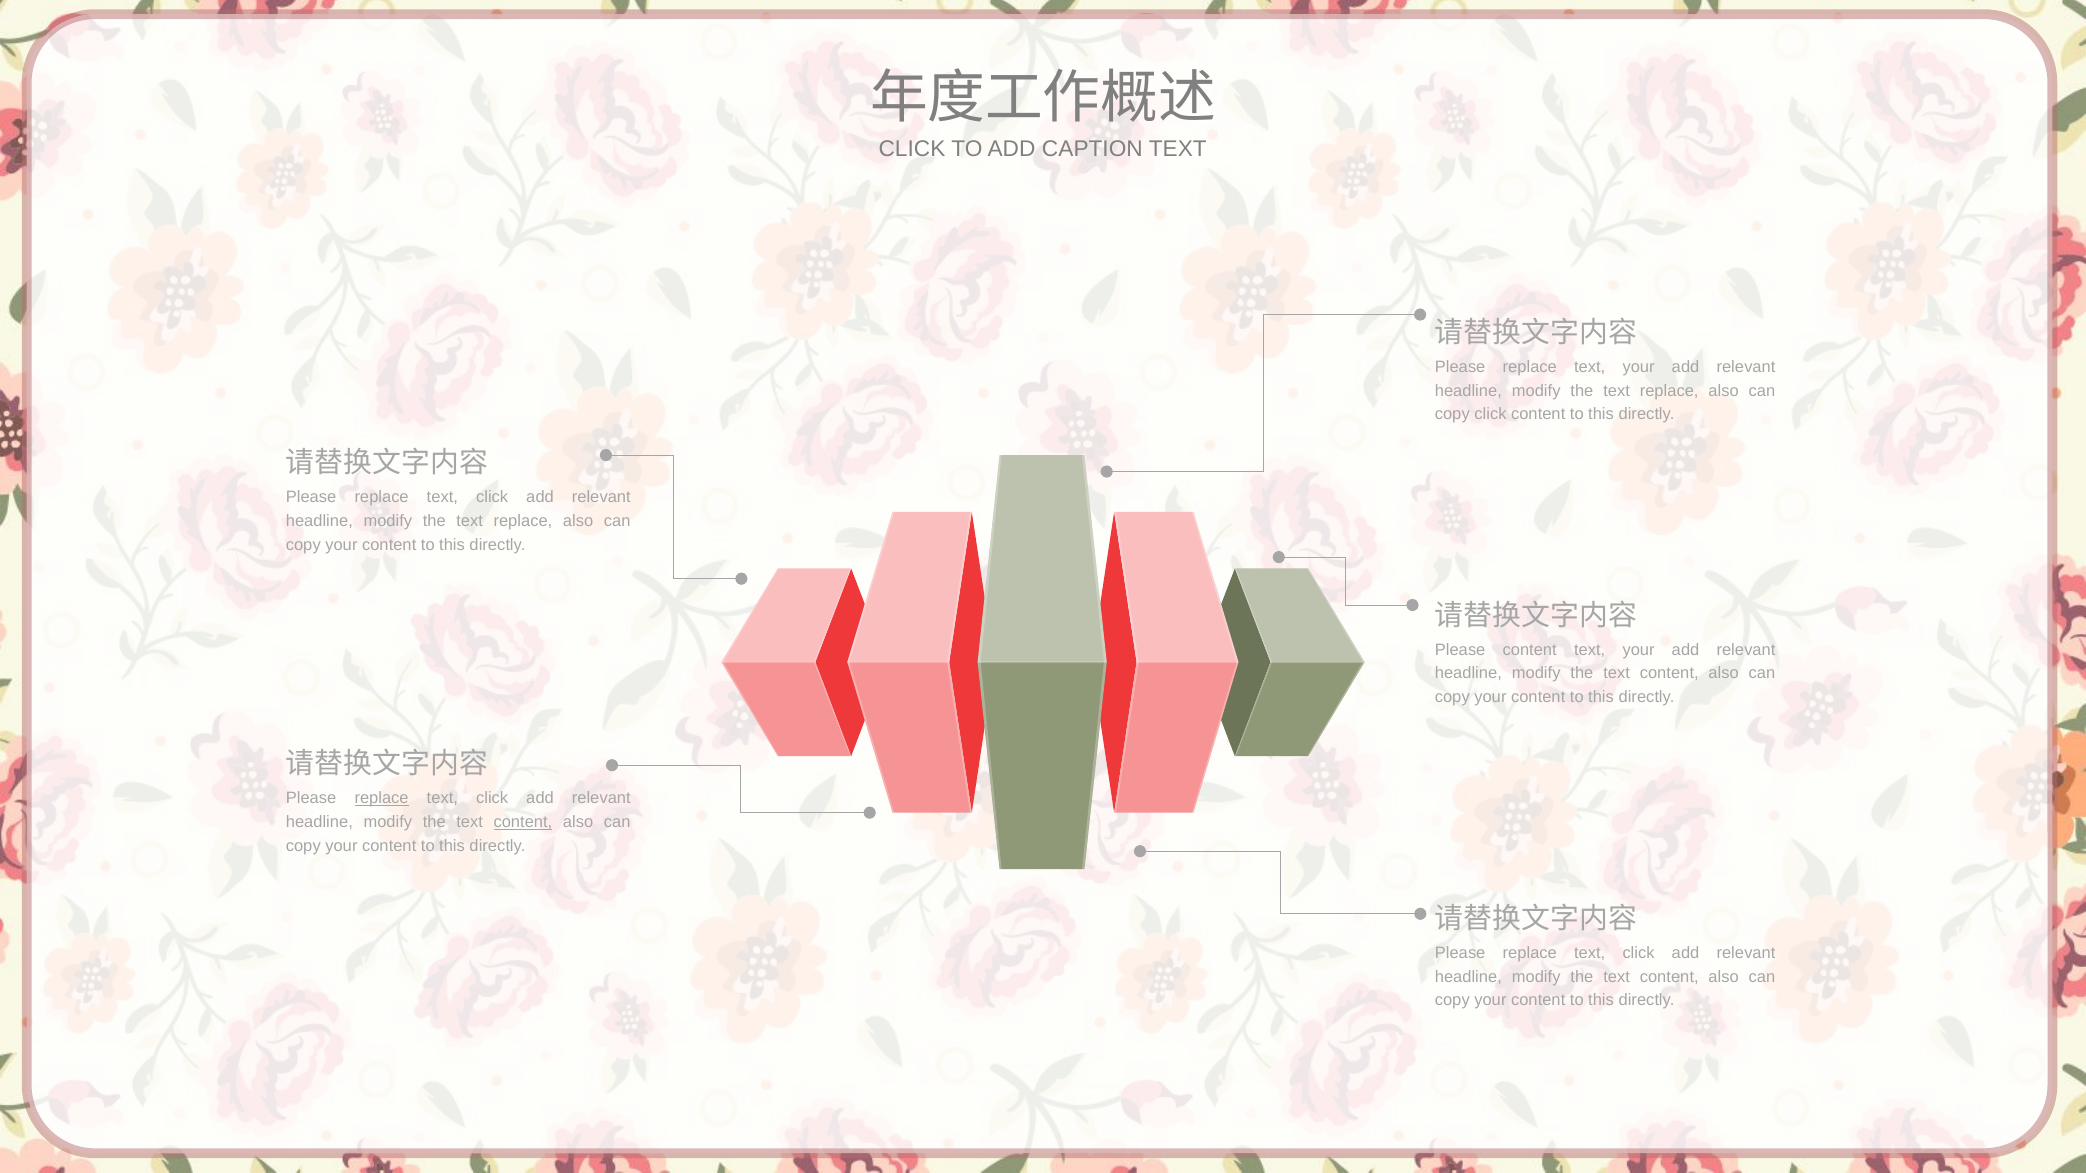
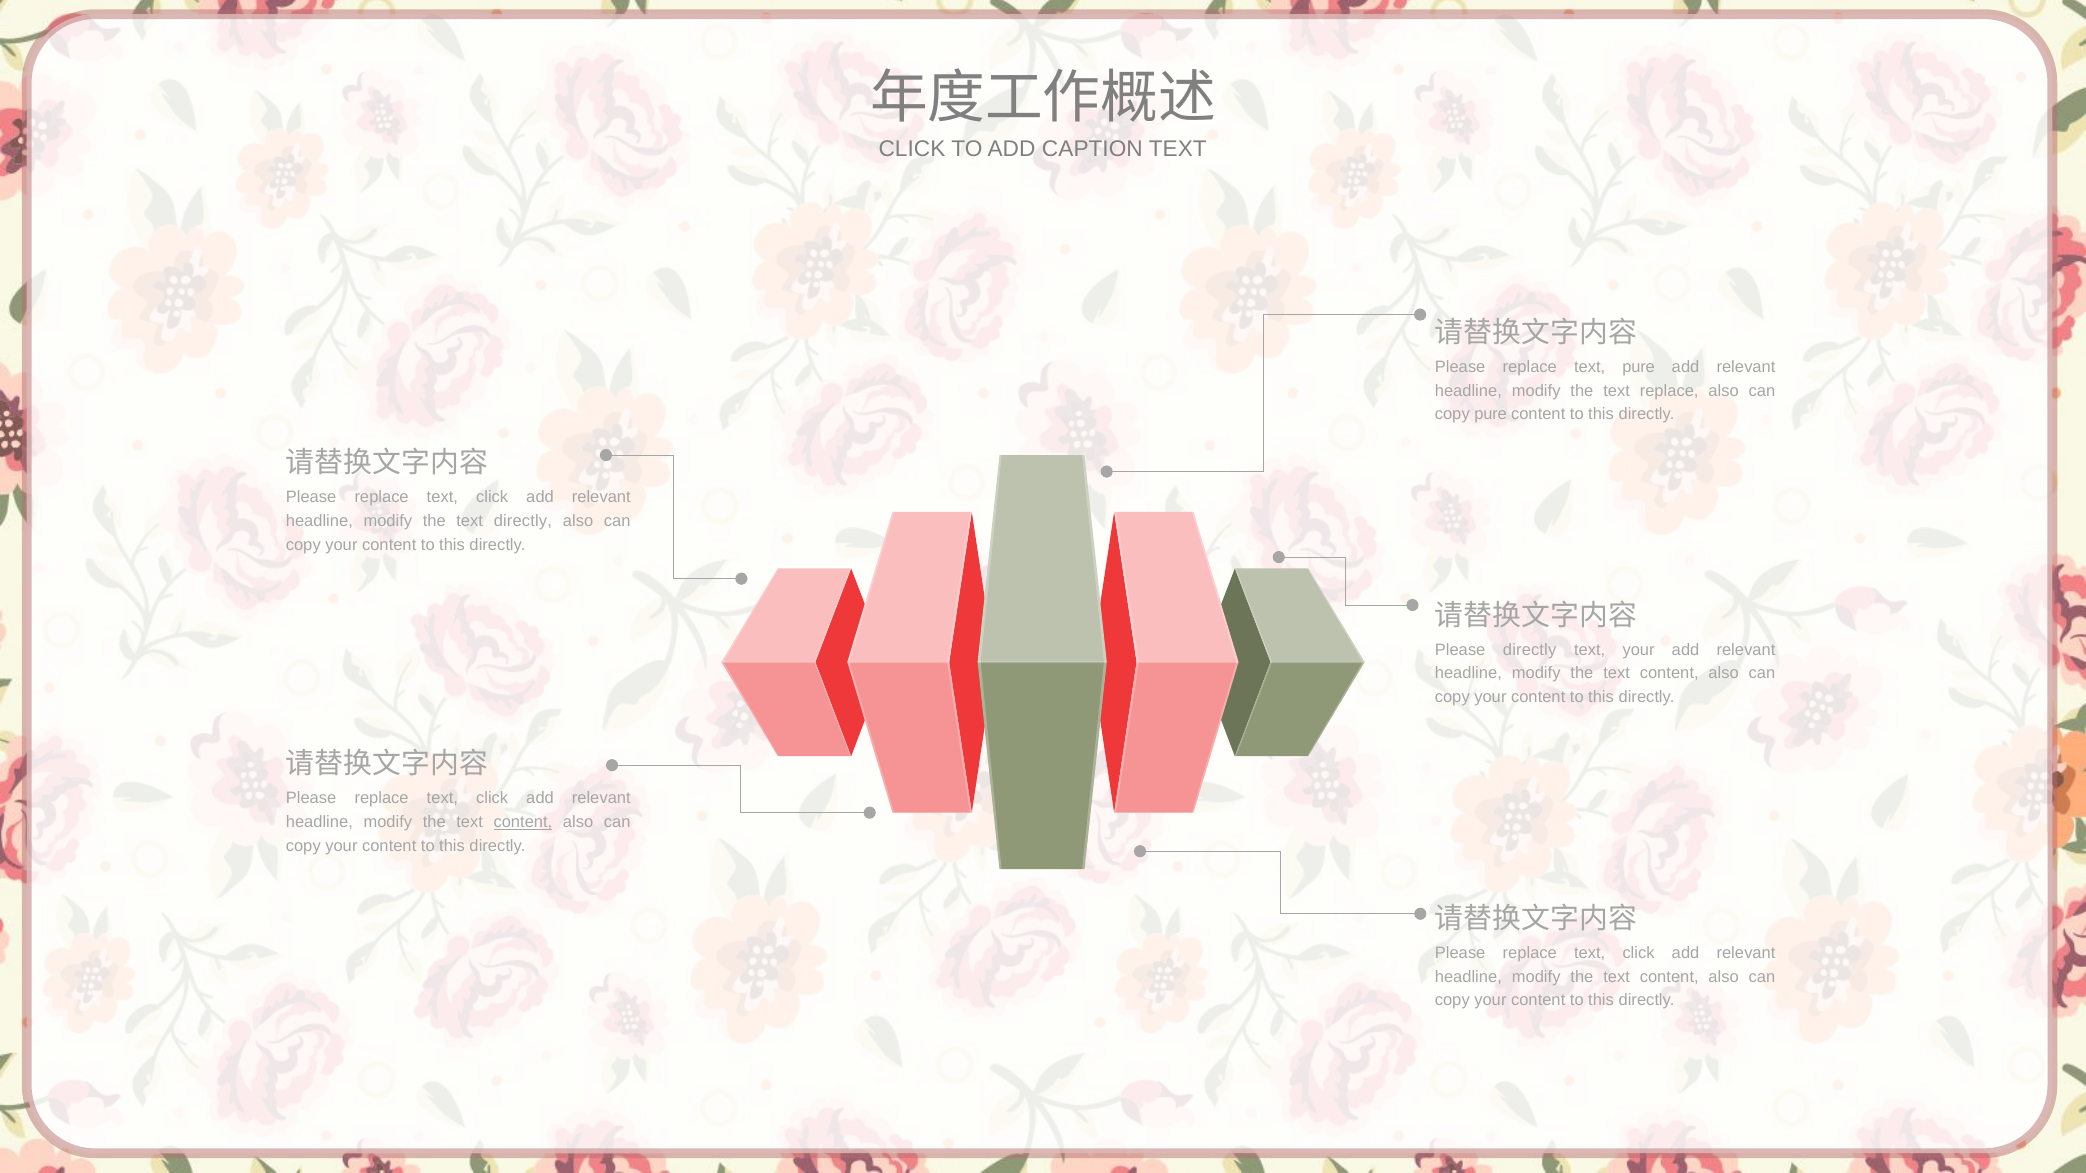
replace text your: your -> pure (1639, 367)
copy click: click -> pure (1491, 414)
replace: replace -> directly (523, 521)
Please content: content -> directly (1530, 650)
replace underline: present -> none (382, 799)
